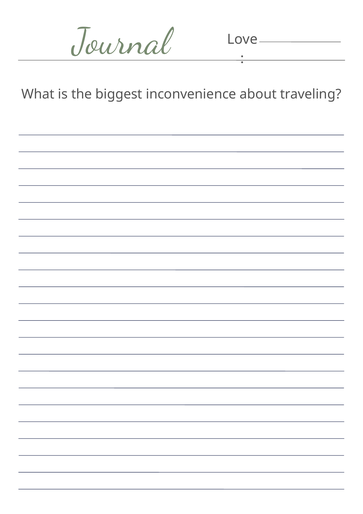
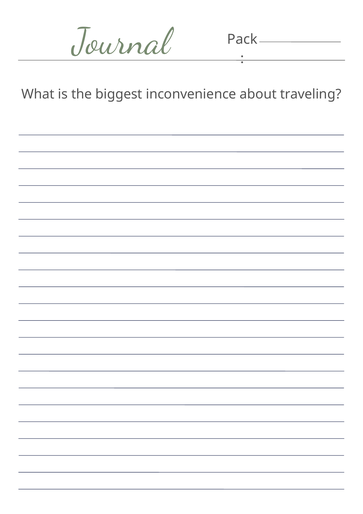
Love: Love -> Pack (242, 39)
